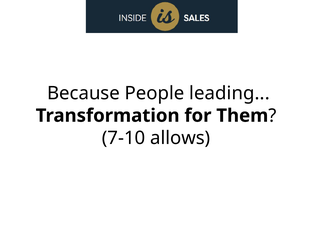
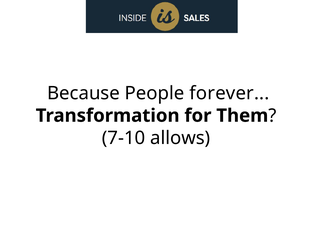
leading: leading -> forever (229, 93)
